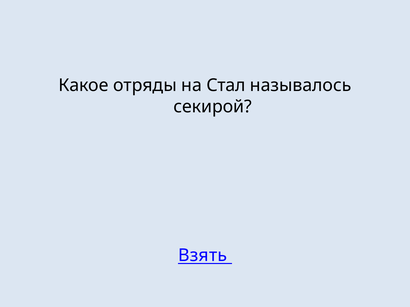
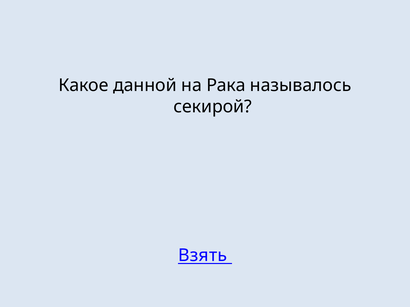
отряды: отряды -> данной (145, 86)
Стал: Стал -> Рака (226, 86)
